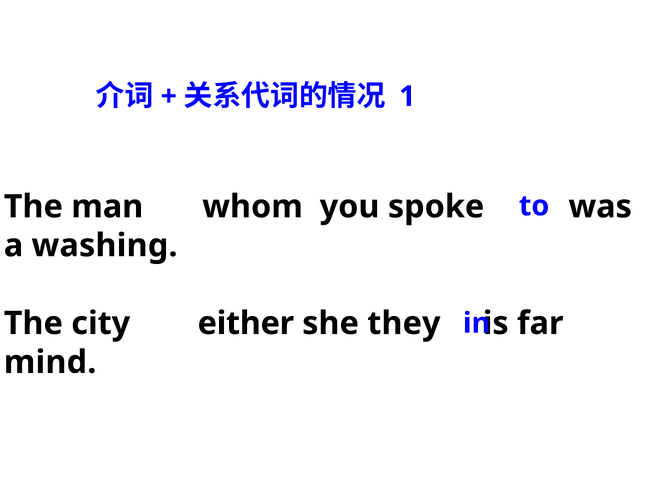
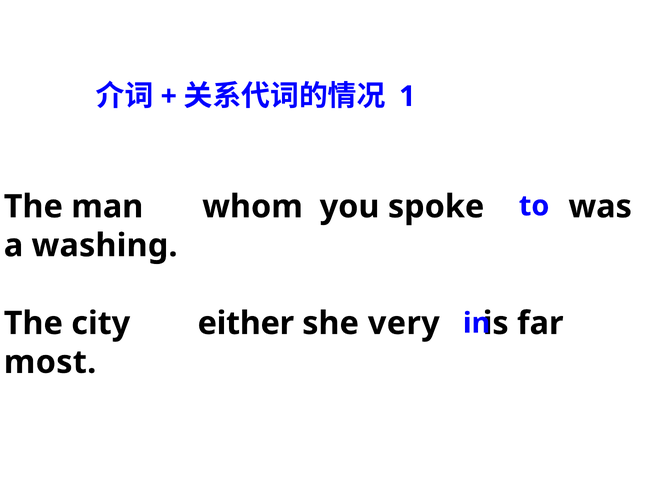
they: they -> very (404, 323)
mind: mind -> most (50, 362)
